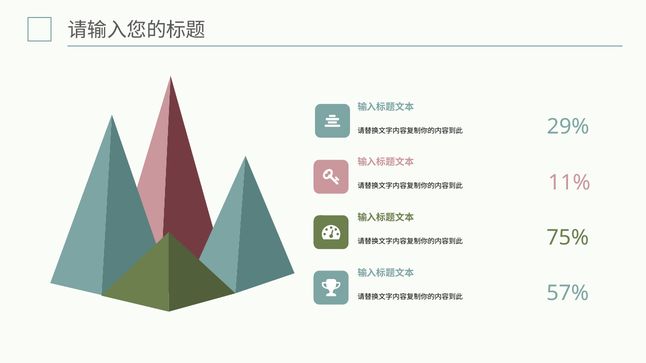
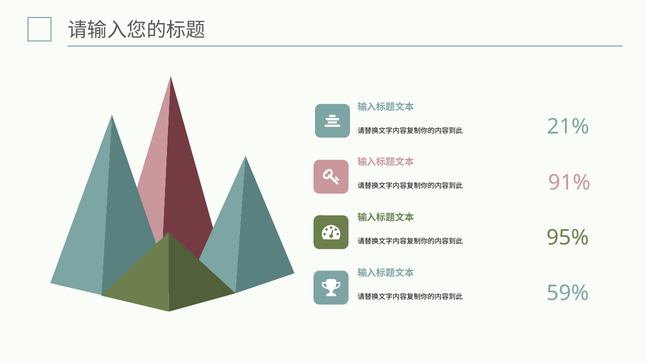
29%: 29% -> 21% (568, 127)
11%: 11% -> 91% (569, 183)
75%: 75% -> 95% (568, 238)
57%: 57% -> 59% (568, 294)
